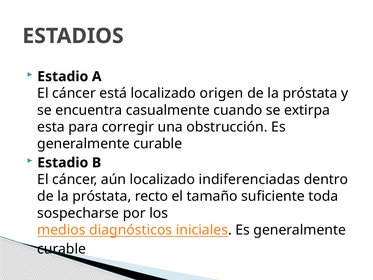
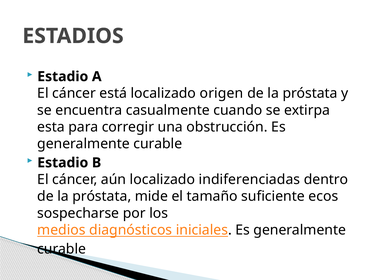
recto: recto -> mide (151, 196)
toda: toda -> ecos (323, 196)
